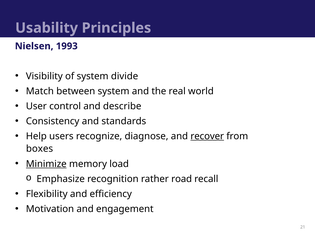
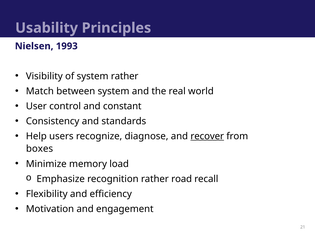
system divide: divide -> rather (125, 76)
describe: describe -> constant (122, 106)
Minimize underline: present -> none (46, 163)
